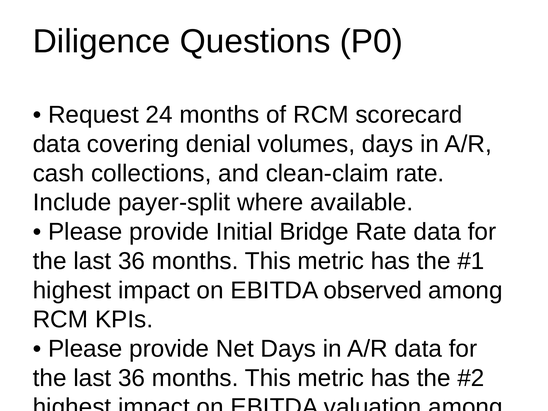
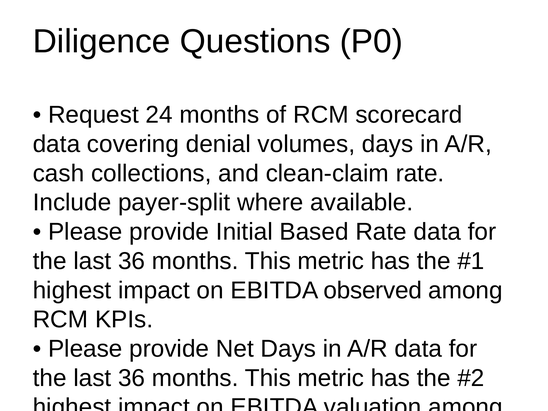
Bridge: Bridge -> Based (314, 232)
